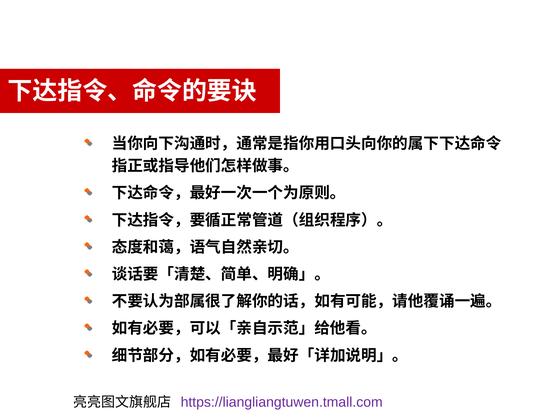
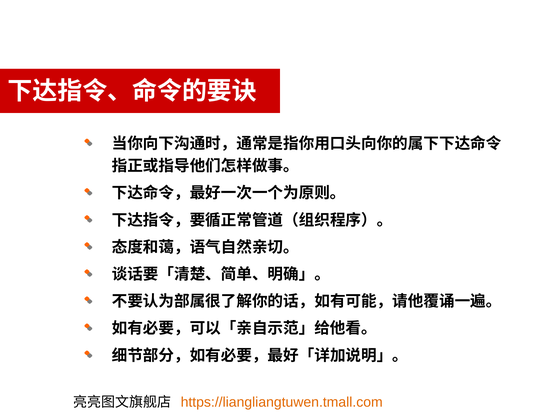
https://liangliangtuwen.tmall.com colour: purple -> orange (282, 402)
